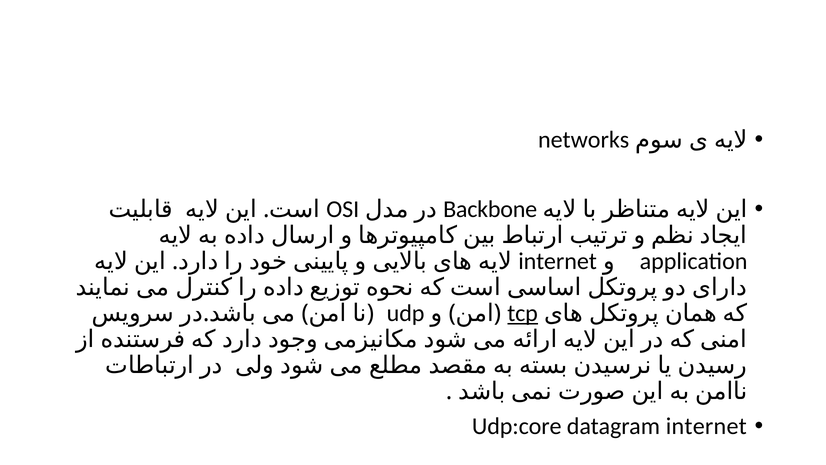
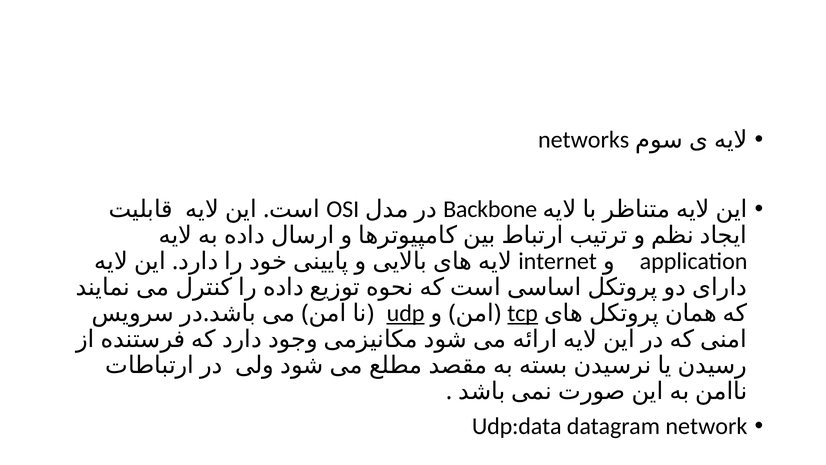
udp underline: none -> present (406, 313)
Udp:core: Udp:core -> Udp:data (517, 426)
datagram internet: internet -> network (706, 426)
